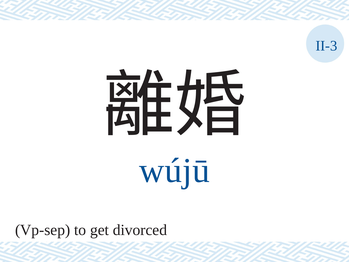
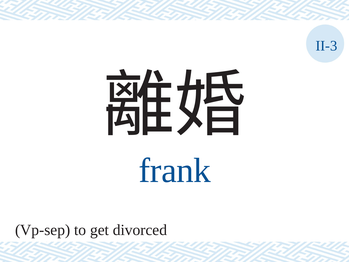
wújū: wújū -> frank (175, 170)
